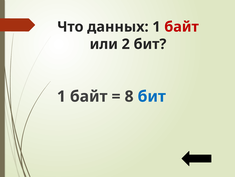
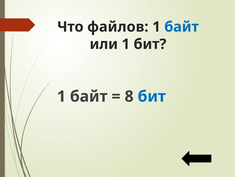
данных: данных -> файлов (118, 27)
байт colour: red -> blue (182, 27)
или 2: 2 -> 1 (126, 44)
